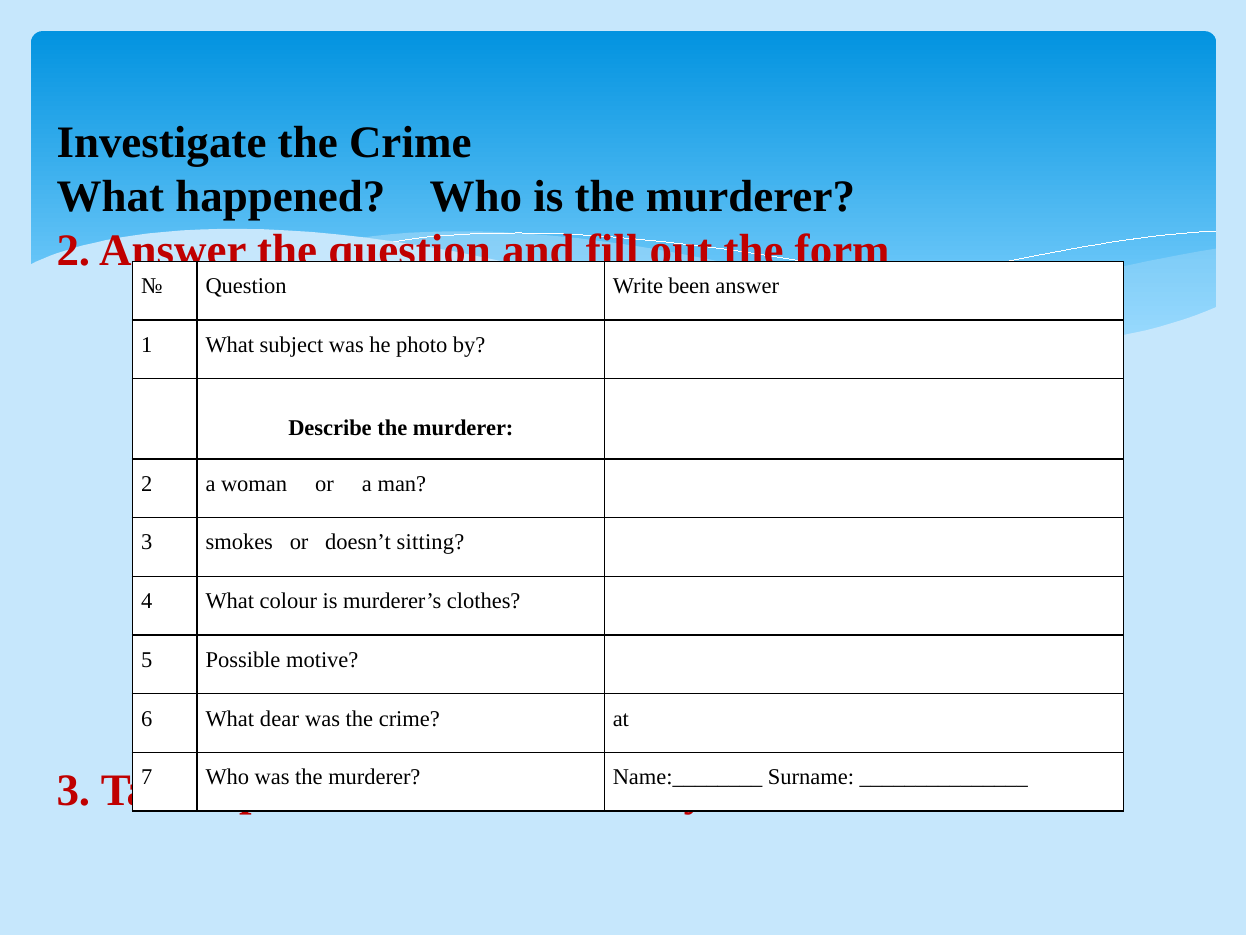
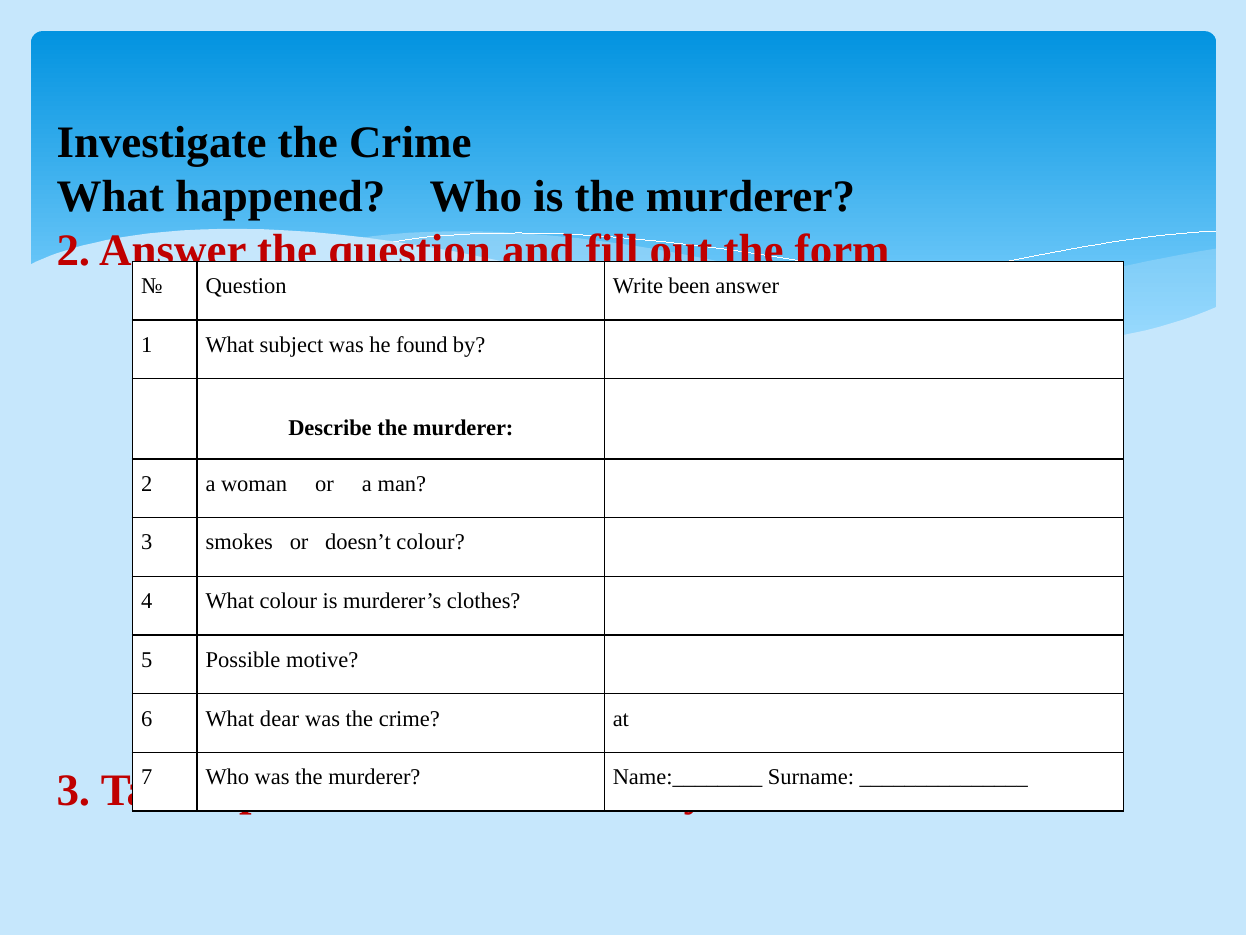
he photo: photo -> found (422, 345)
doesn’t sitting: sitting -> colour (431, 542)
